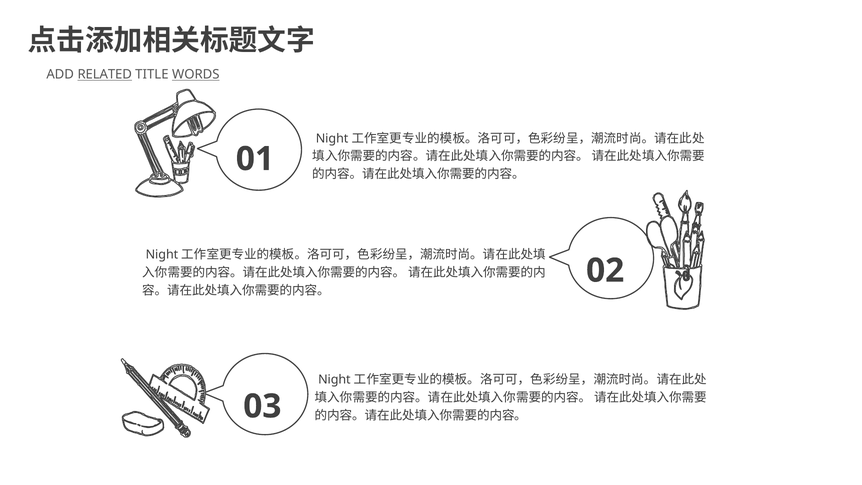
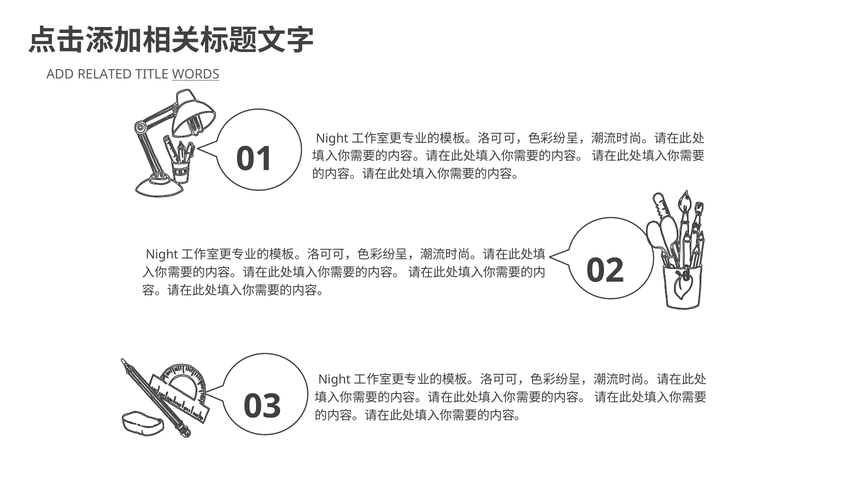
RELATED underline: present -> none (105, 75)
